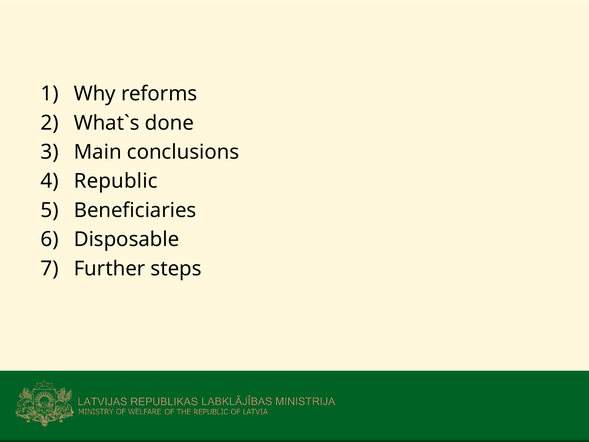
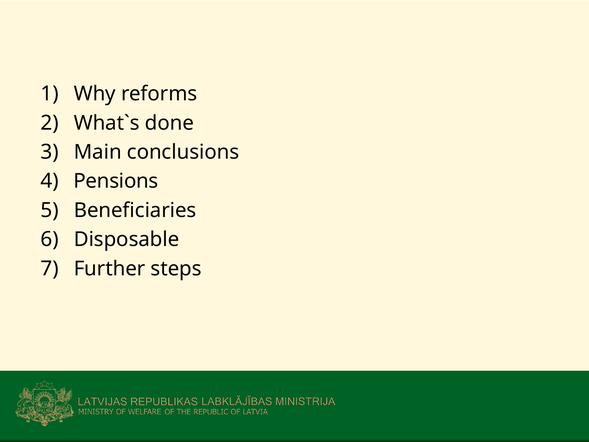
Republic: Republic -> Pensions (116, 181)
